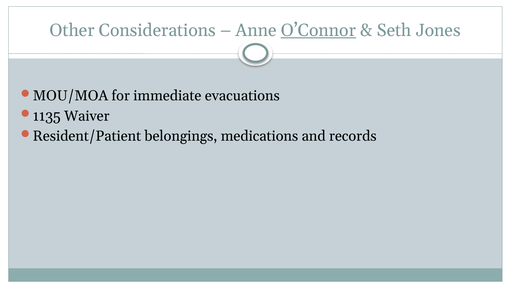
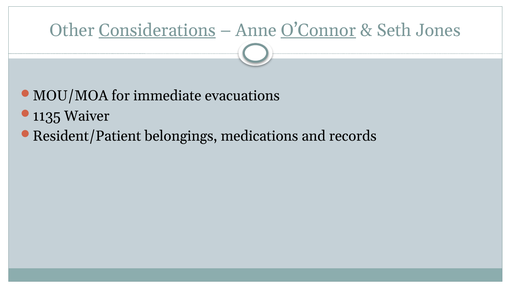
Considerations underline: none -> present (157, 30)
